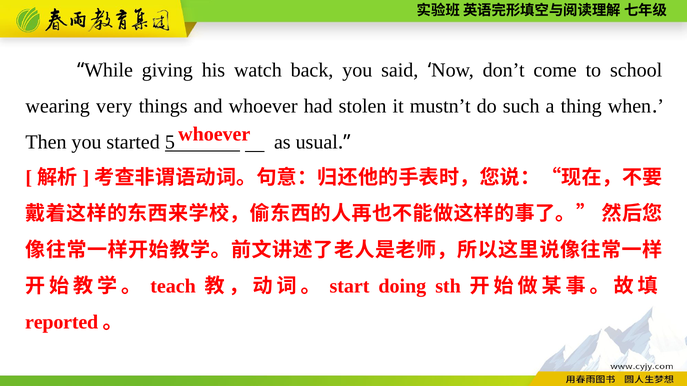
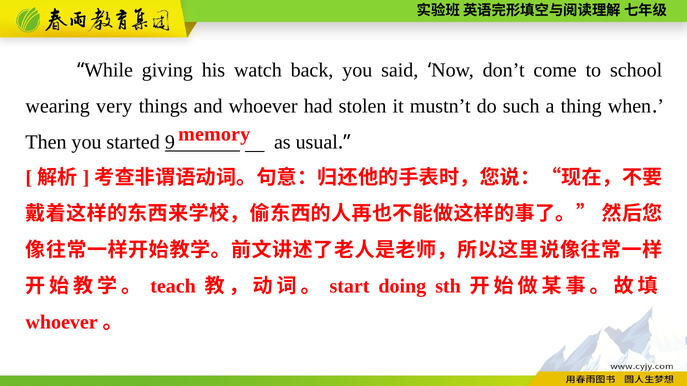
whoever: whoever -> memory (214, 135)
5: 5 -> 9 (170, 142)
reported: reported -> whoever (62, 322)
